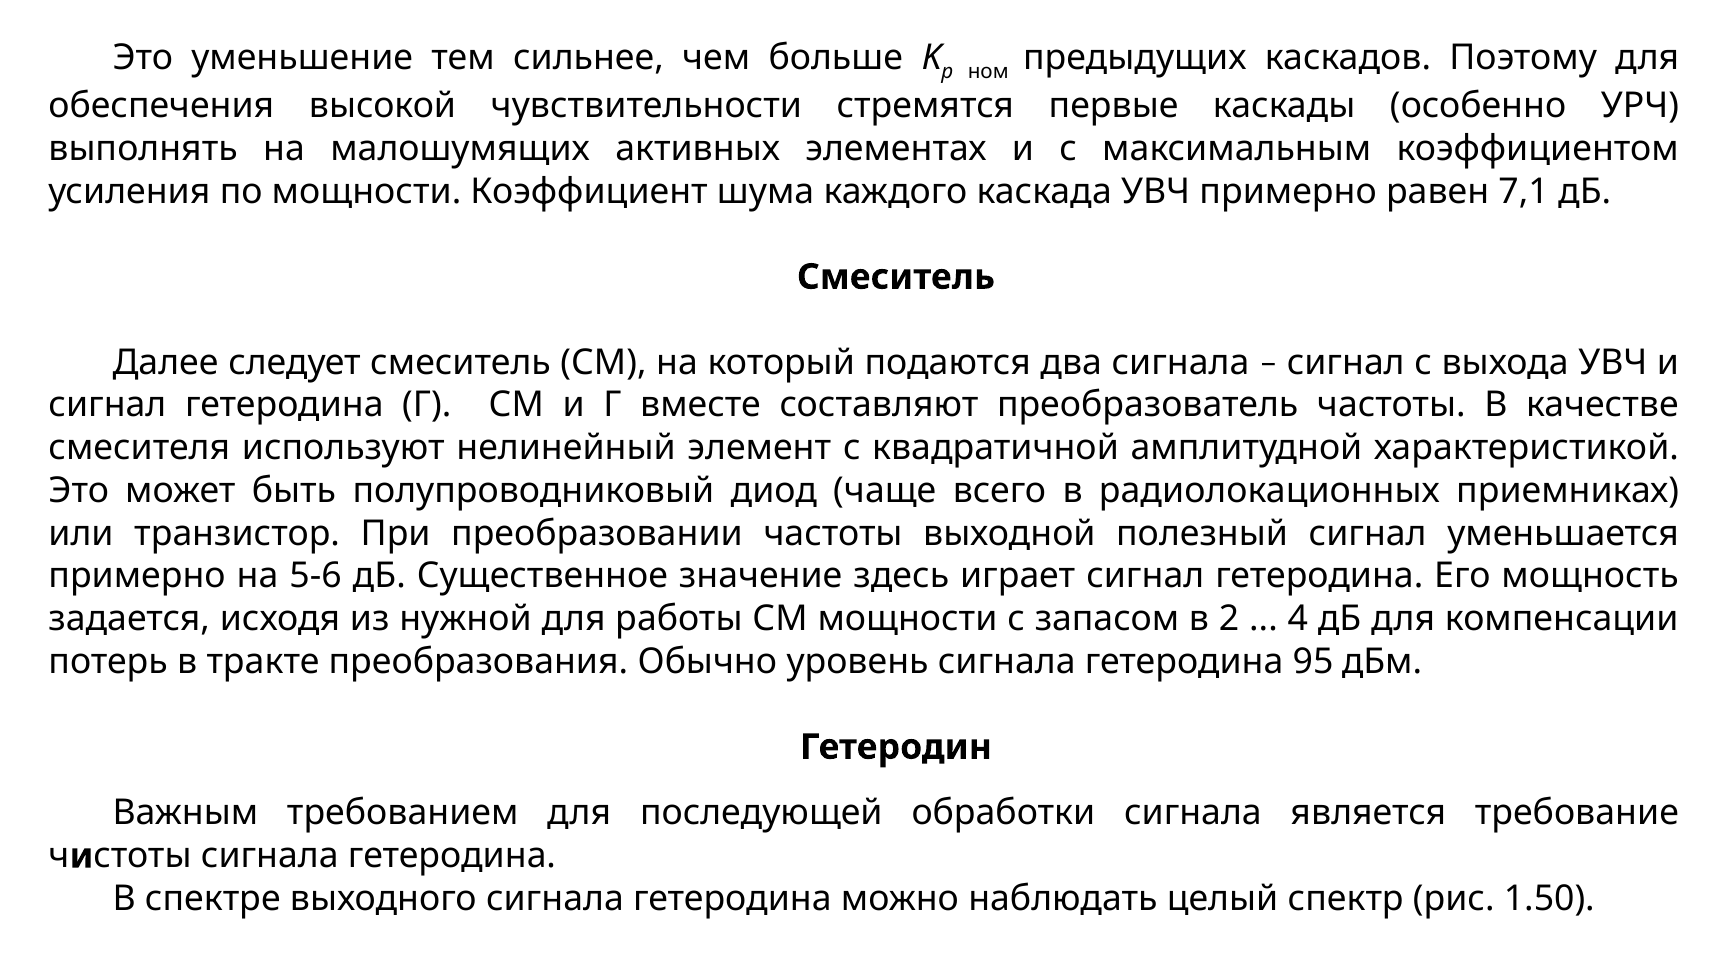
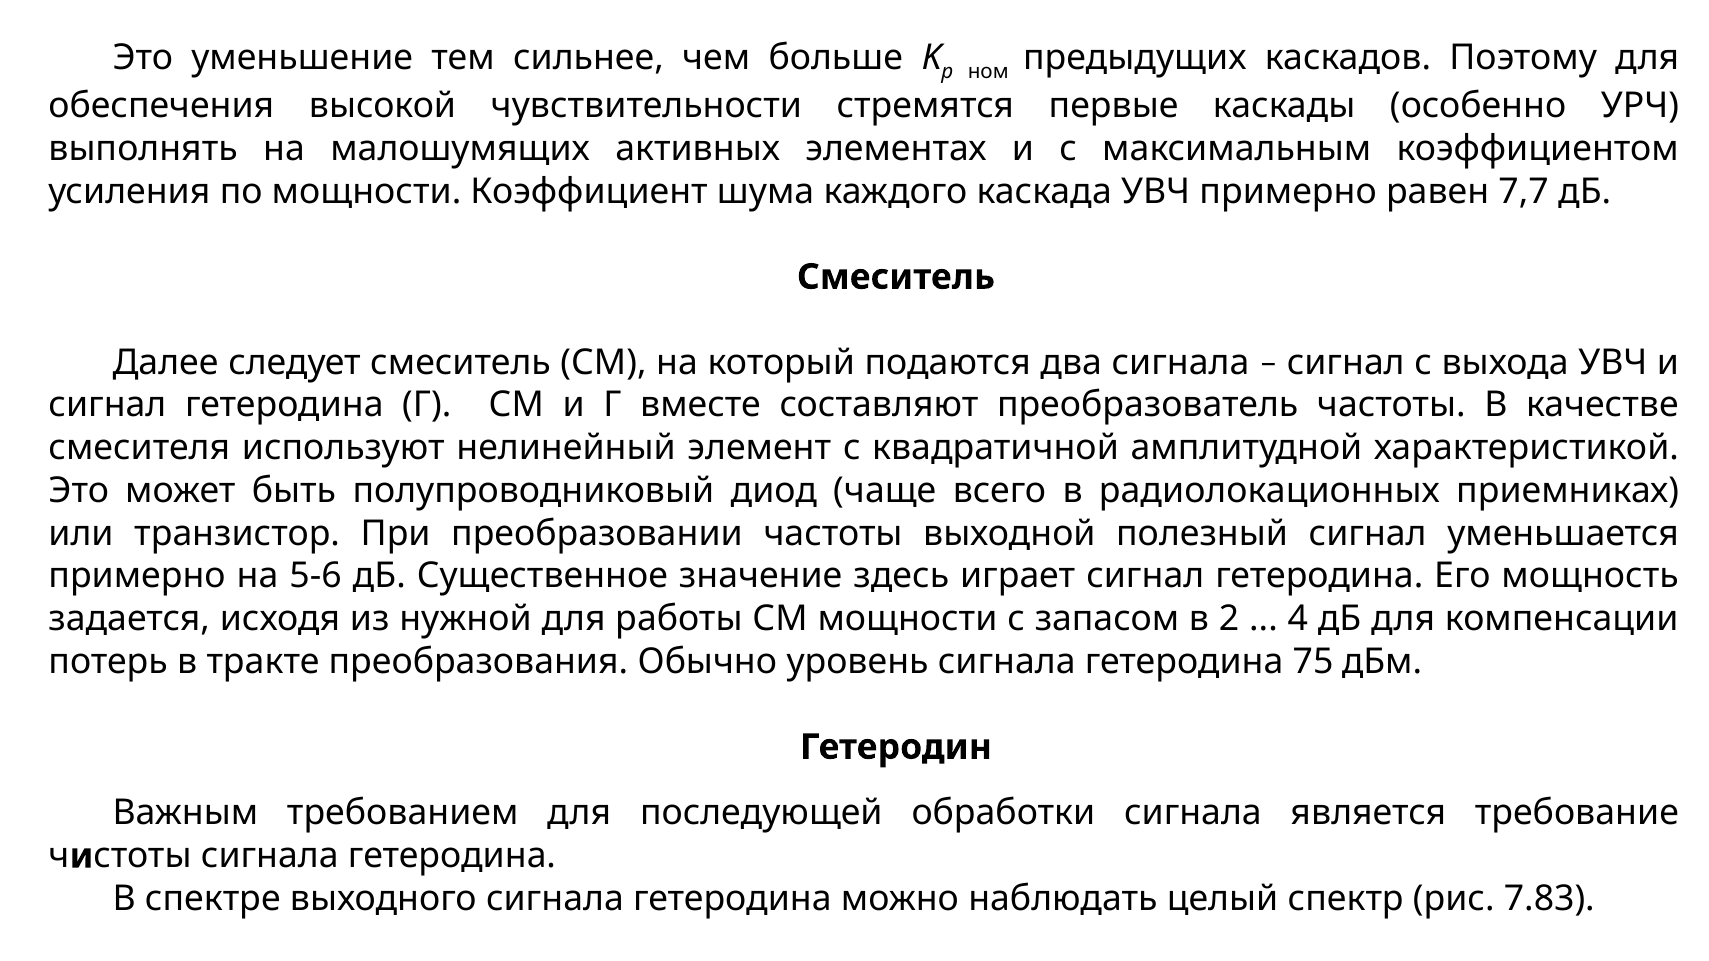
7,1: 7,1 -> 7,7 (1524, 192)
95: 95 -> 75 (1313, 662)
1.50: 1.50 -> 7.83 (1549, 899)
